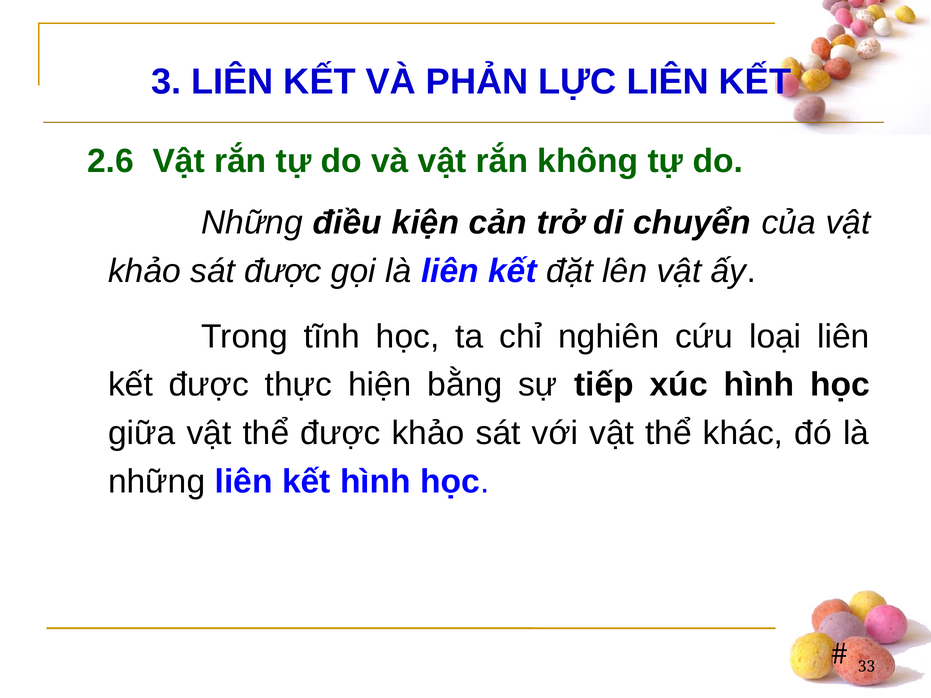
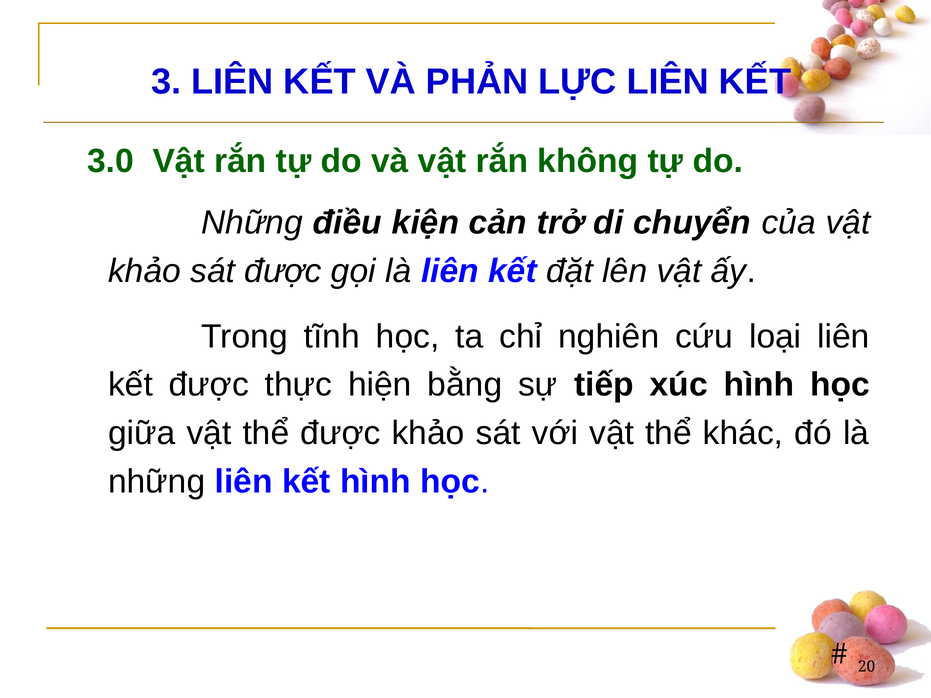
2.6: 2.6 -> 3.0 (111, 161)
33: 33 -> 20 (867, 667)
